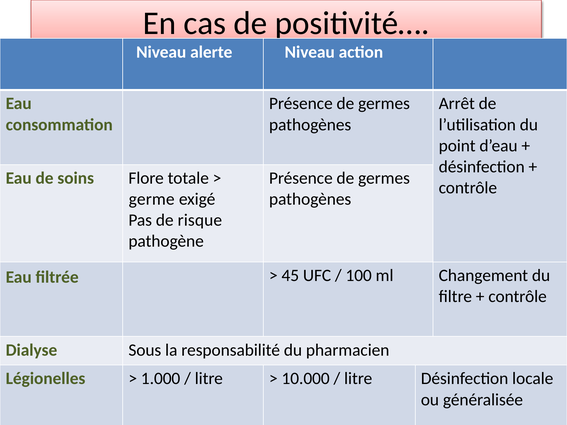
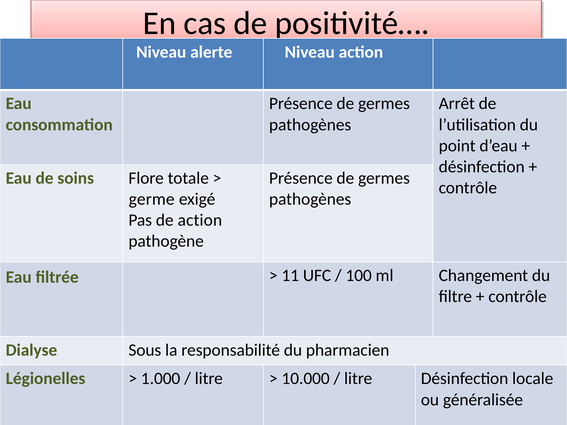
de risque: risque -> action (200, 220)
45: 45 -> 11 (290, 276)
